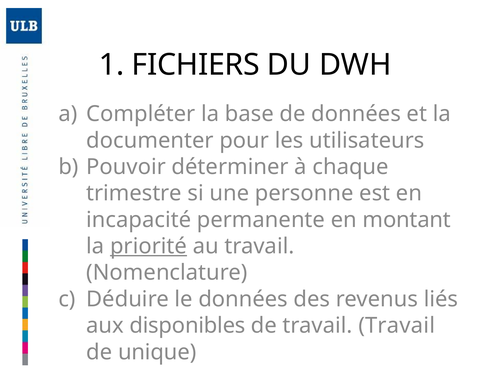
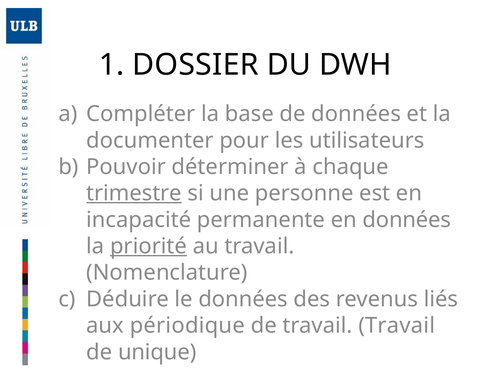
FICHIERS: FICHIERS -> DOSSIER (195, 65)
trimestre underline: none -> present (134, 193)
en montant: montant -> données (407, 220)
disponibles: disponibles -> périodique (187, 326)
